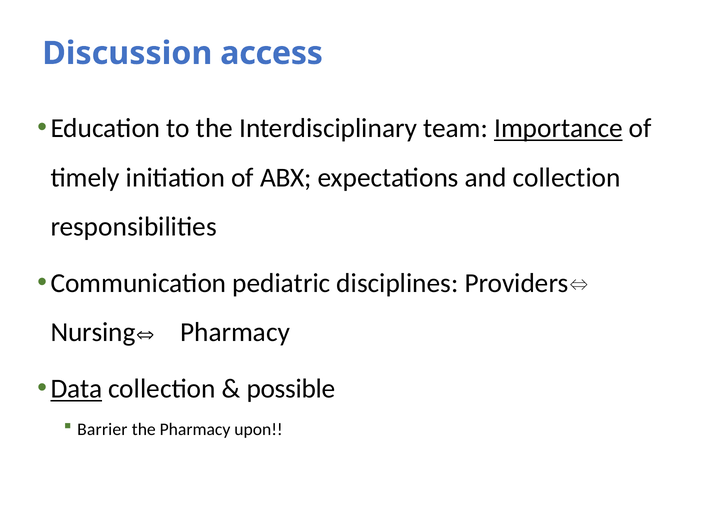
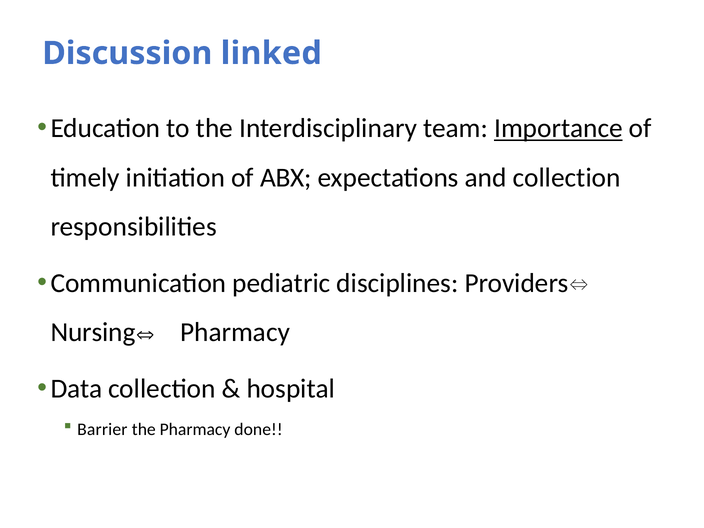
access: access -> linked (271, 53)
Data underline: present -> none (76, 389)
possible: possible -> hospital (291, 389)
upon: upon -> done (258, 429)
